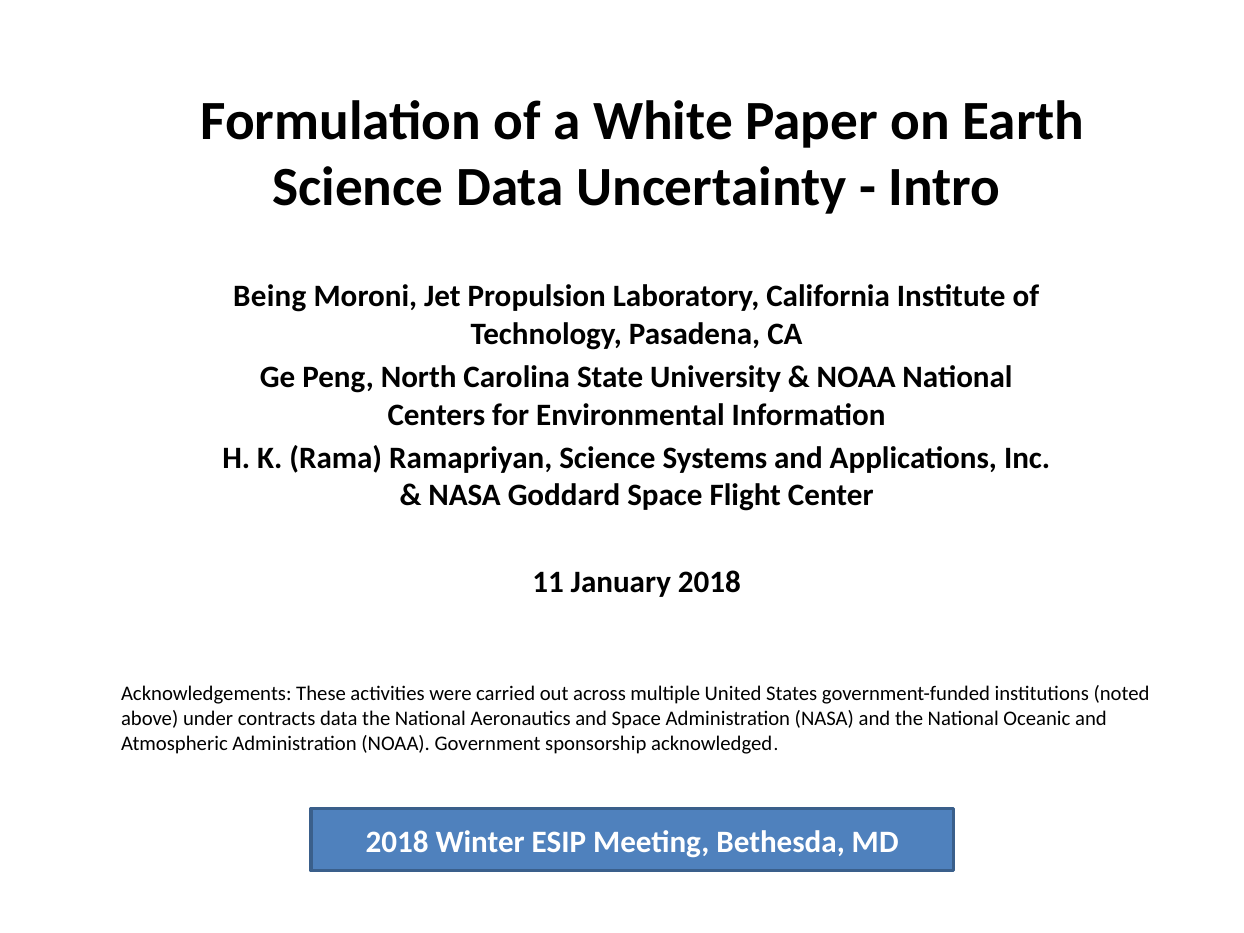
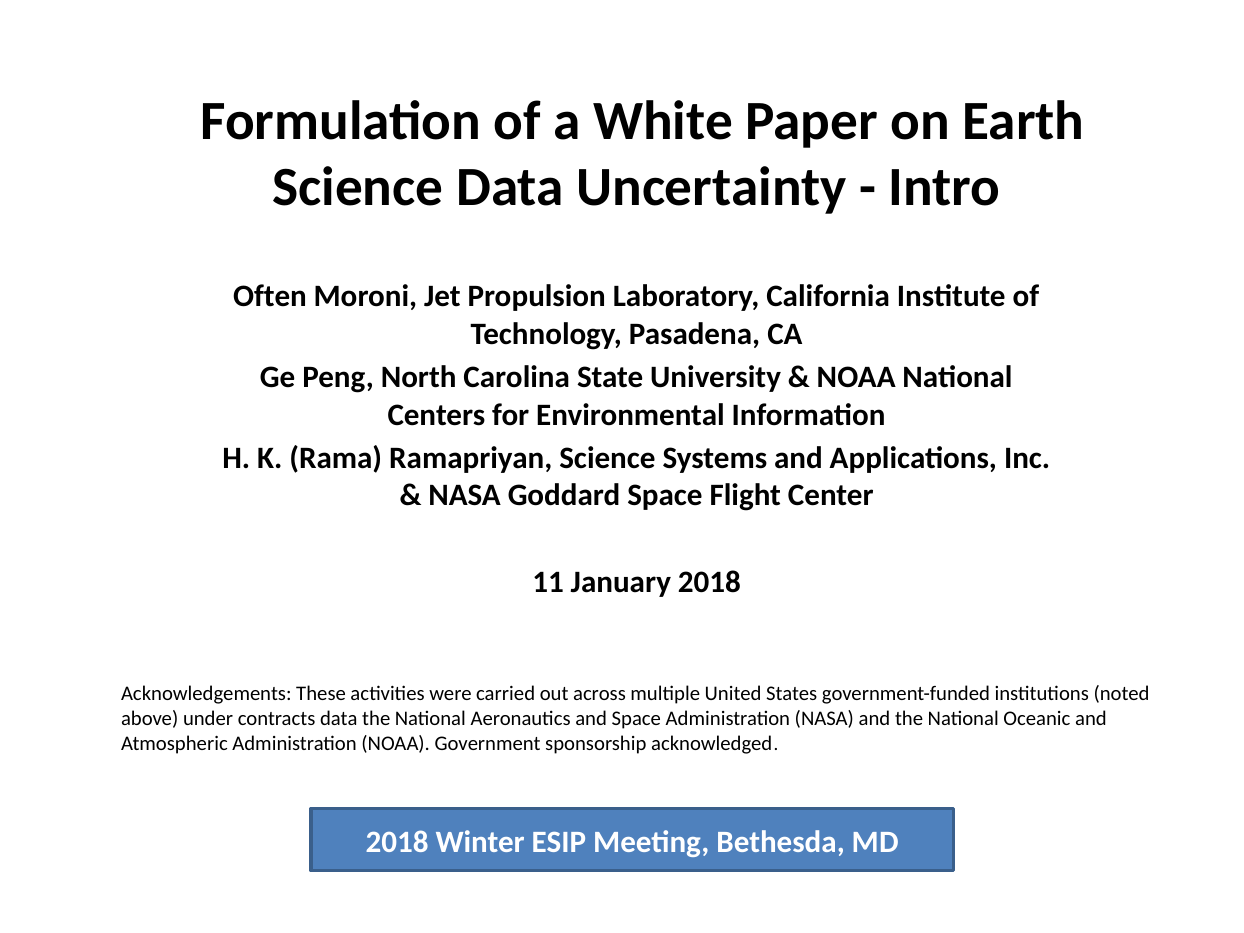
Being: Being -> Often (270, 297)
